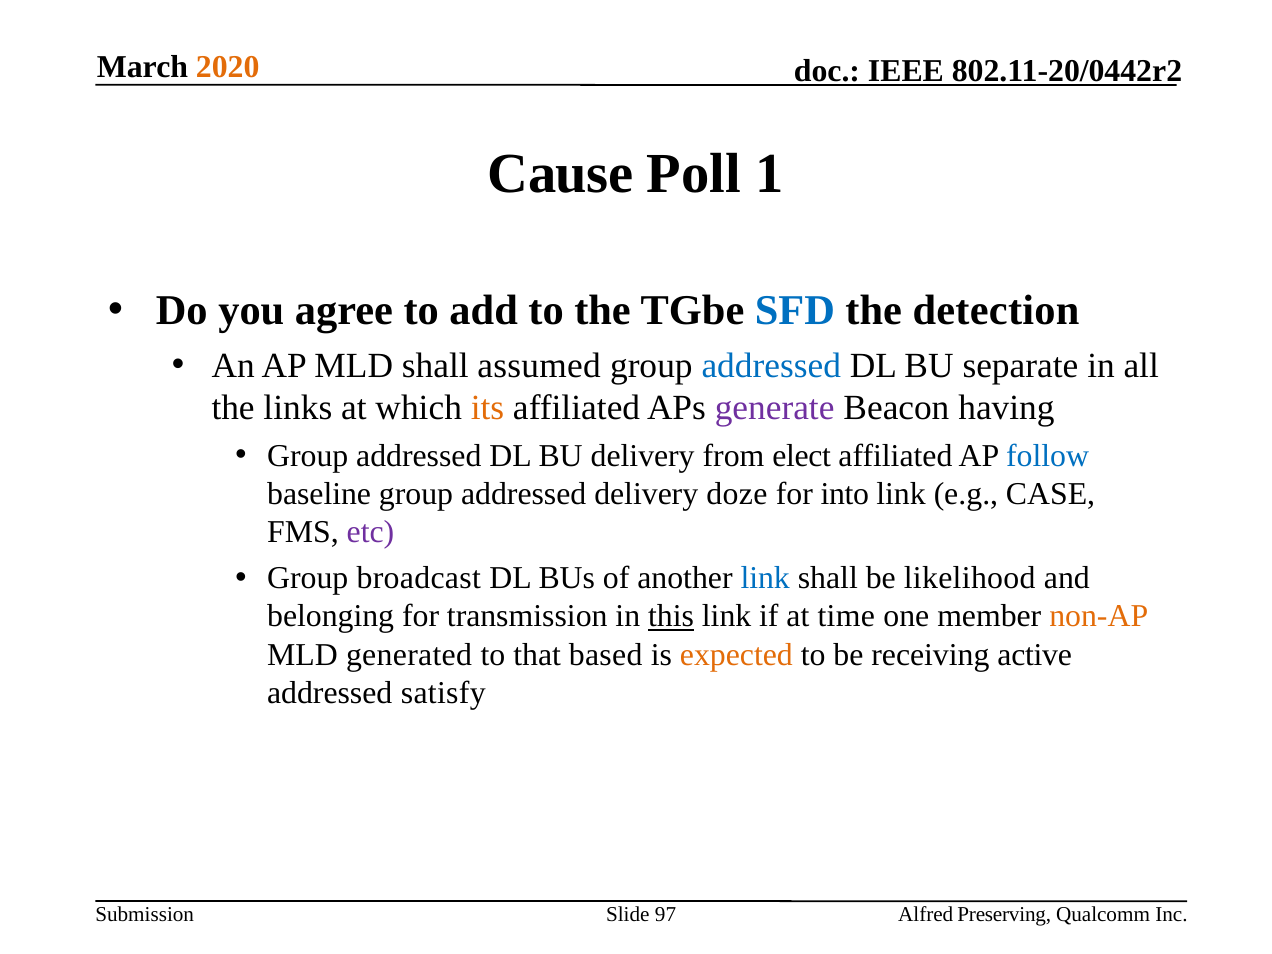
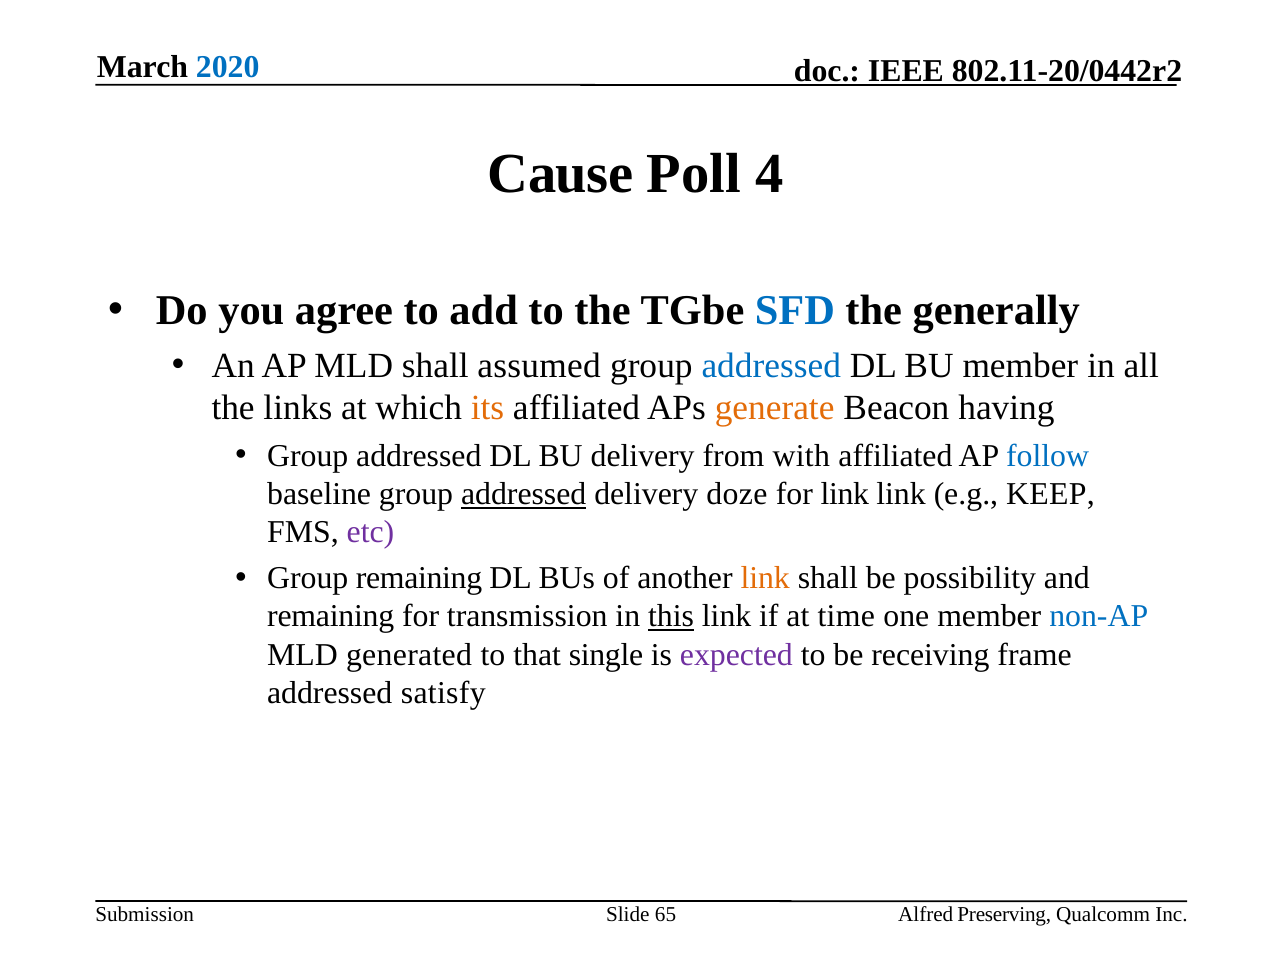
2020 colour: orange -> blue (228, 67)
1: 1 -> 4 (769, 173)
detection: detection -> generally (996, 310)
BU separate: separate -> member (1020, 365)
generate colour: purple -> orange (775, 408)
elect: elect -> with (801, 456)
addressed underline: none -> present (524, 494)
for into: into -> link (845, 494)
CASE: CASE -> KEEP (1050, 494)
Group broadcast: broadcast -> remaining (419, 578)
link colour: blue -> orange (765, 578)
likelihood: likelihood -> possibility (970, 578)
belonging: belonging -> remaining (331, 616)
non-AP colour: orange -> blue (1099, 616)
based: based -> single (606, 655)
expected colour: orange -> purple (736, 655)
active: active -> frame (1035, 655)
97: 97 -> 65 (666, 915)
